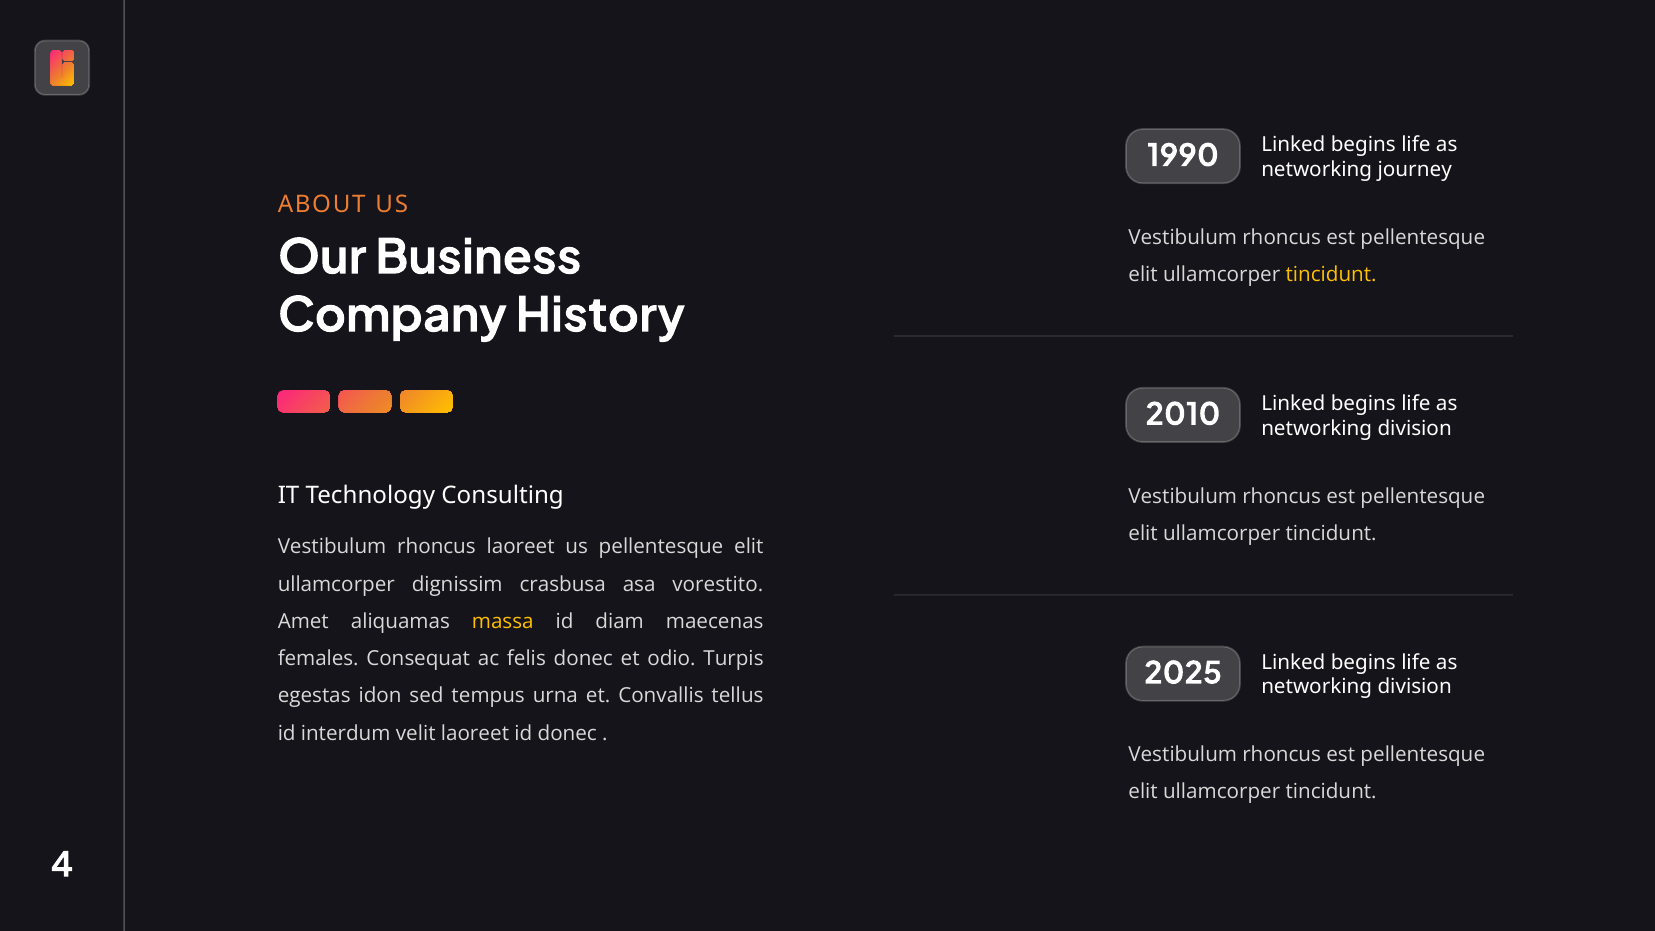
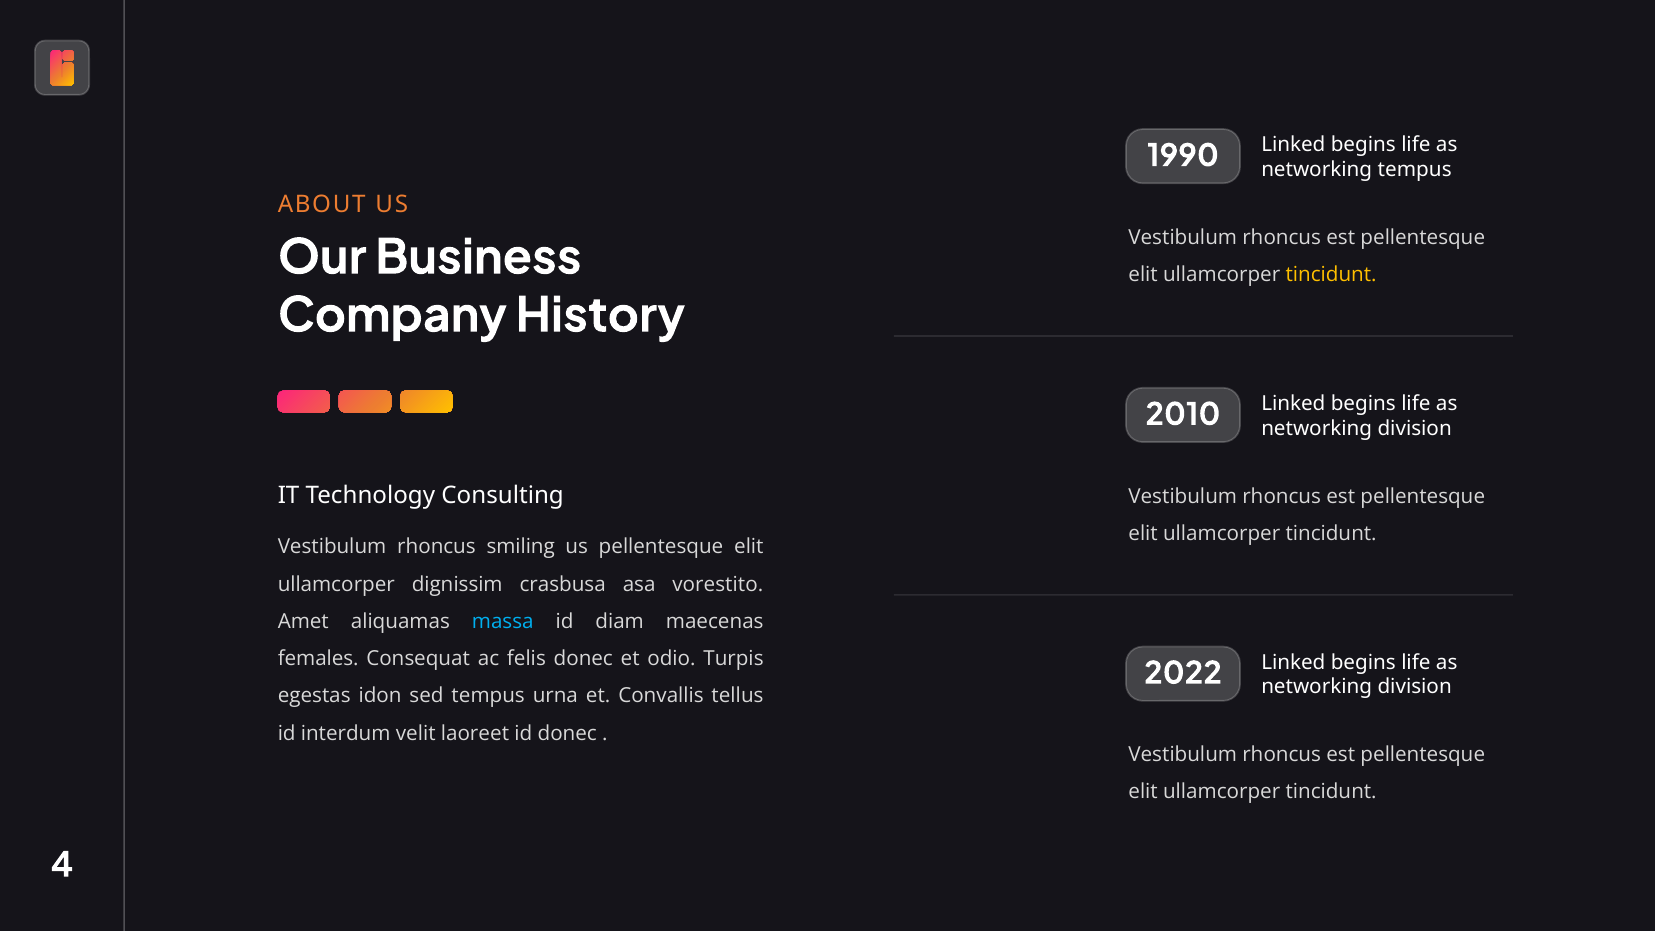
networking journey: journey -> tempus (1415, 170)
rhoncus laoreet: laoreet -> smiling (521, 547)
massa colour: yellow -> light blue (503, 621)
2025: 2025 -> 2022 (1183, 673)
